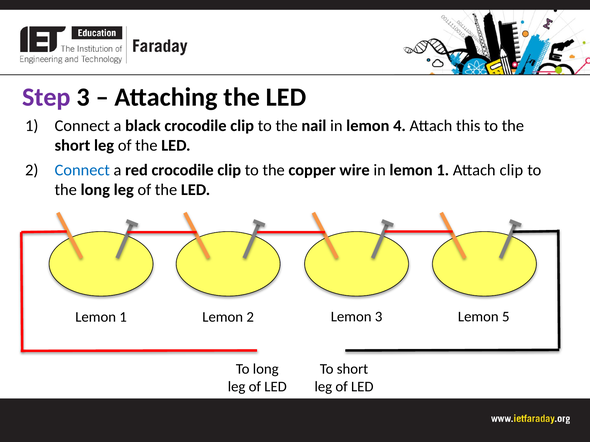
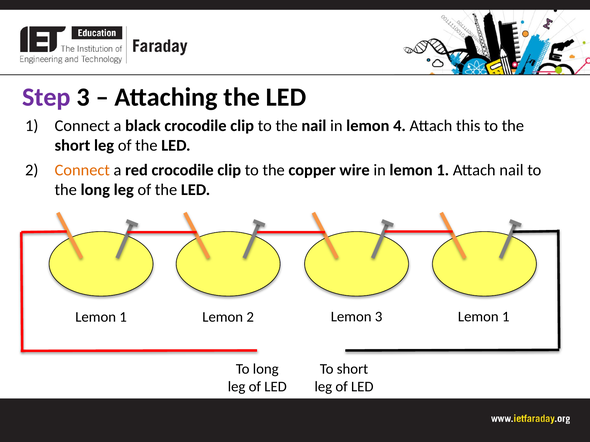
Connect colour: blue -> orange (82, 170)
Attach clip: clip -> nail (511, 170)
3 Lemon 5: 5 -> 1 (506, 317)
